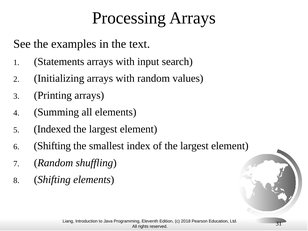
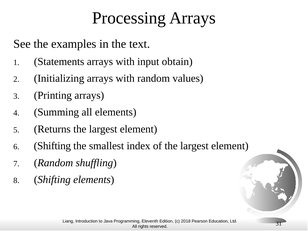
search: search -> obtain (177, 61)
Indexed: Indexed -> Returns (52, 129)
